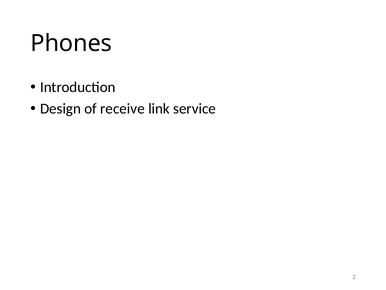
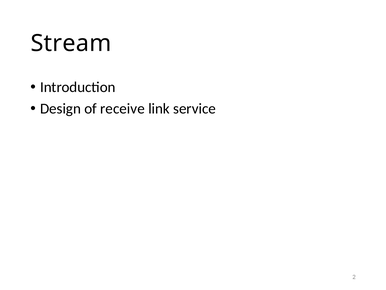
Phones: Phones -> Stream (71, 43)
